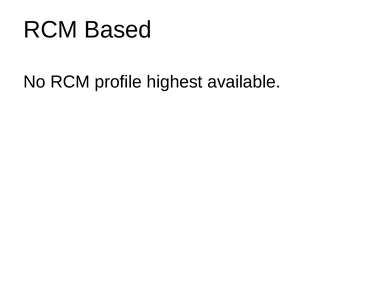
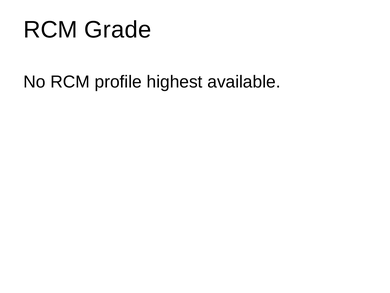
Based: Based -> Grade (118, 30)
